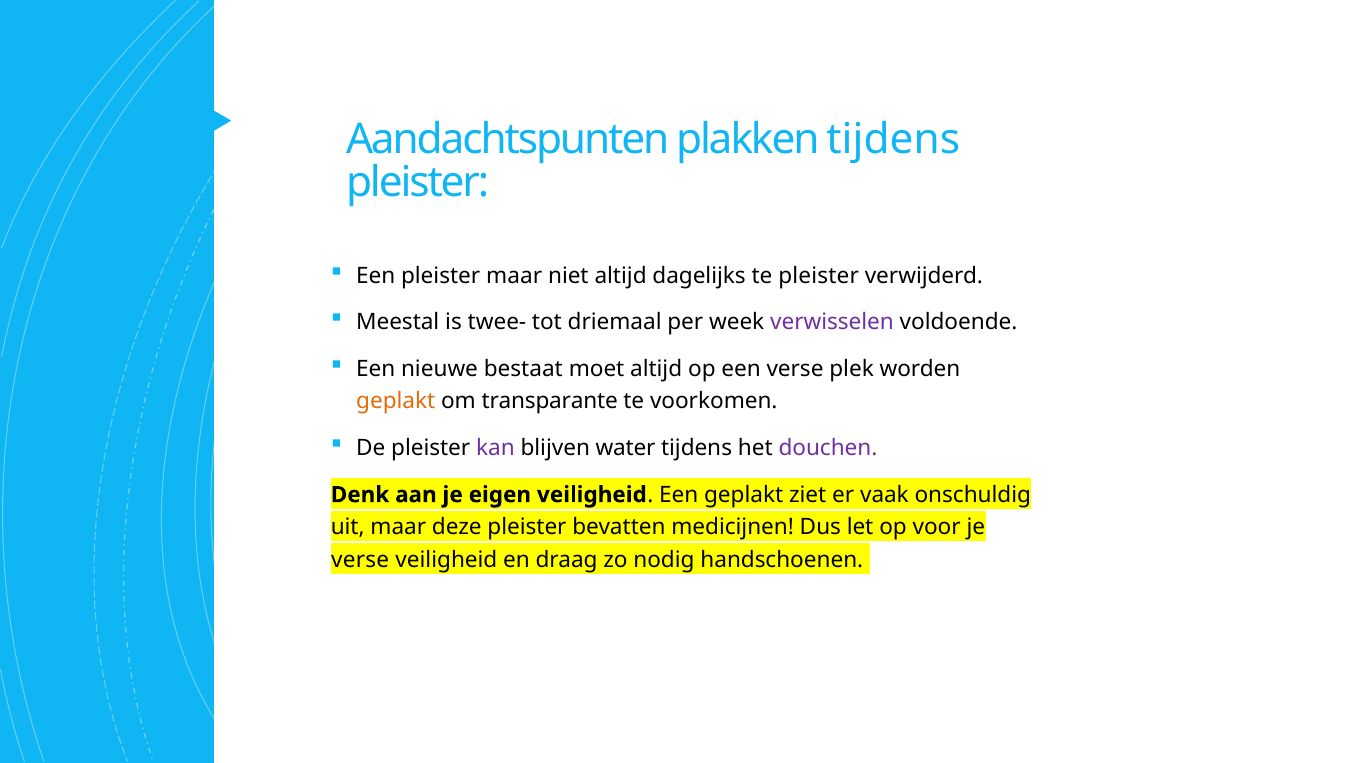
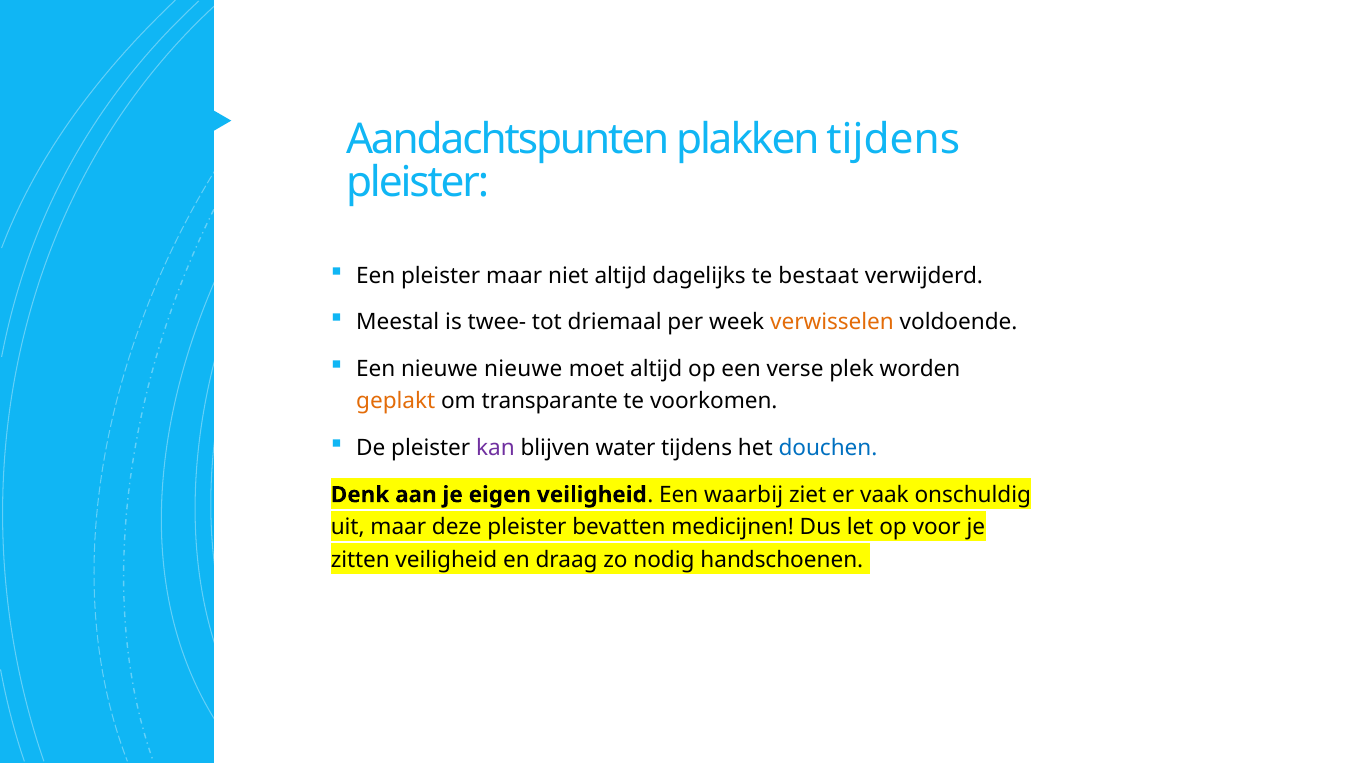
te pleister: pleister -> bestaat (819, 276)
verwisselen colour: purple -> orange (832, 323)
nieuwe bestaat: bestaat -> nieuwe (523, 369)
douchen colour: purple -> blue (828, 448)
Een geplakt: geplakt -> waarbij (744, 495)
verse: verse -> zitten (360, 560)
